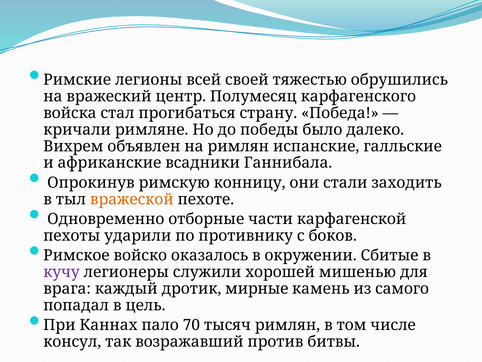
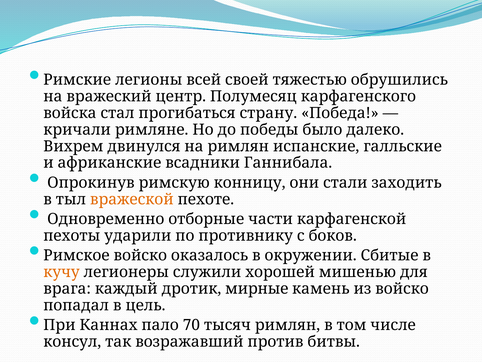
объявлен: объявлен -> двинулся (144, 146)
кучу colour: purple -> orange (61, 272)
из самого: самого -> войско (402, 288)
